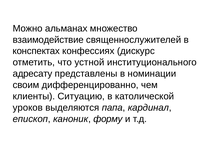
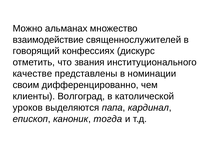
конспектах: конспектах -> говорящий (36, 51)
устной: устной -> звания (90, 62)
адресату: адресату -> качестве (32, 74)
Ситуацию: Ситуацию -> Волгоград (81, 96)
форму: форму -> тогда (108, 119)
